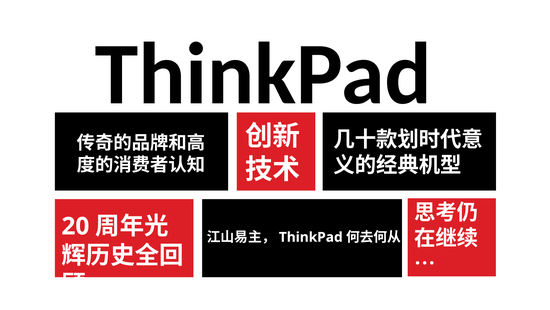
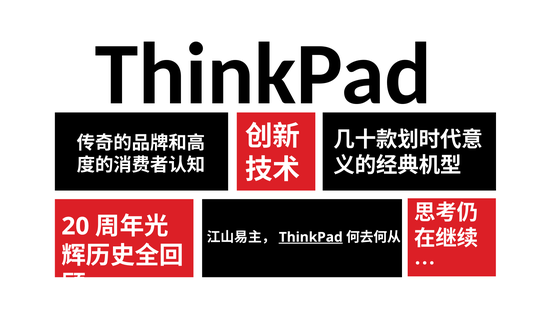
ThinkPad underline: none -> present (311, 237)
